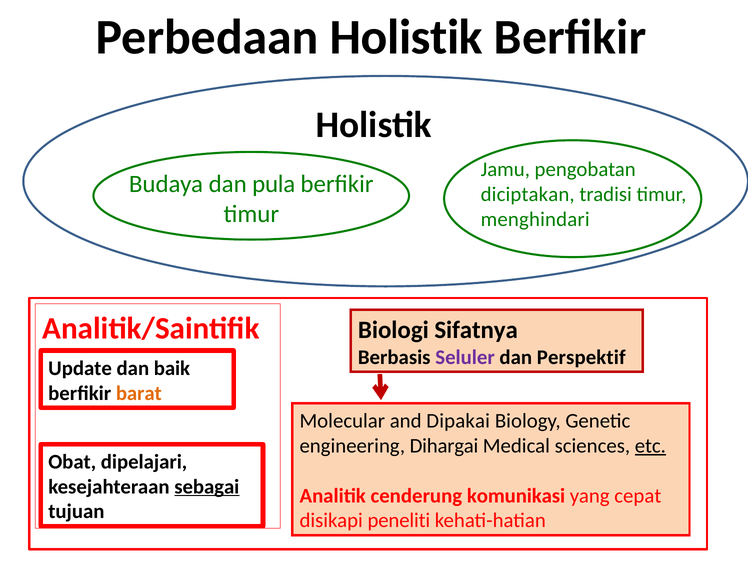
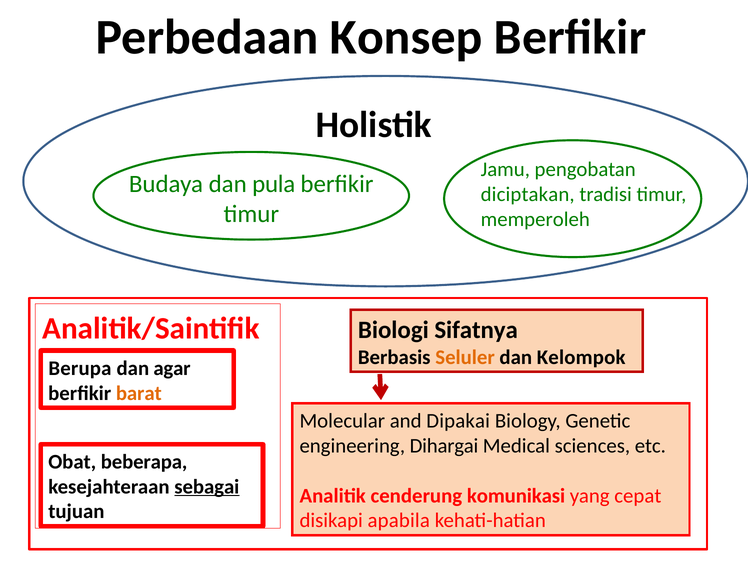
Perbedaan Holistik: Holistik -> Konsep (406, 37)
menghindari: menghindari -> memperoleh (535, 219)
Seluler colour: purple -> orange (465, 357)
Perspektif: Perspektif -> Kelompok (581, 357)
Update: Update -> Berupa (80, 368)
baik: baik -> agar (172, 368)
etc underline: present -> none (650, 446)
dipelajari: dipelajari -> beberapa (144, 462)
peneliti: peneliti -> apabila (399, 521)
